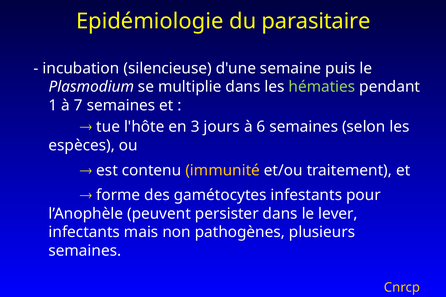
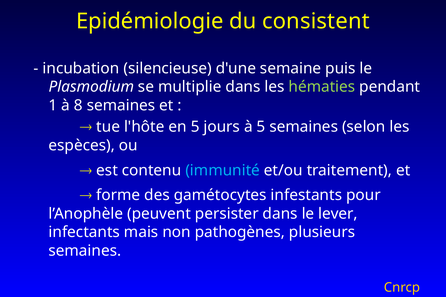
parasitaire: parasitaire -> consistent (316, 21)
7: 7 -> 8 (78, 105)
en 3: 3 -> 5 (195, 127)
à 6: 6 -> 5 (261, 127)
immunité colour: yellow -> light blue (223, 170)
